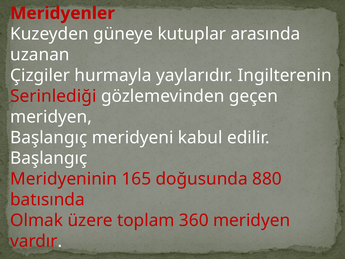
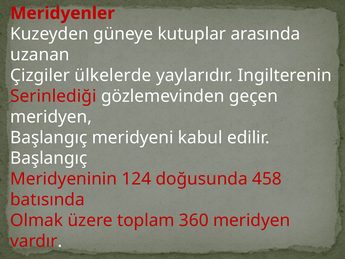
hurmayla: hurmayla -> ülkelerde (113, 75)
165: 165 -> 124 (136, 179)
880: 880 -> 458 (267, 179)
